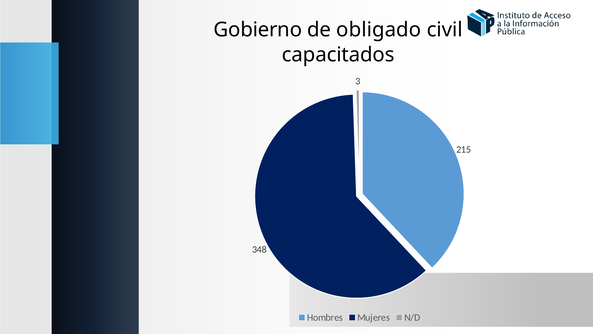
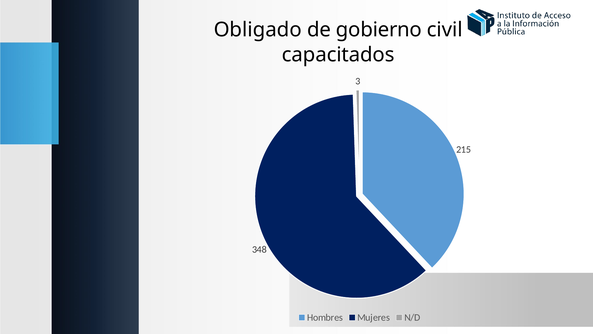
Gobierno: Gobierno -> Obligado (258, 30)
obligado: obligado -> gobierno (379, 30)
